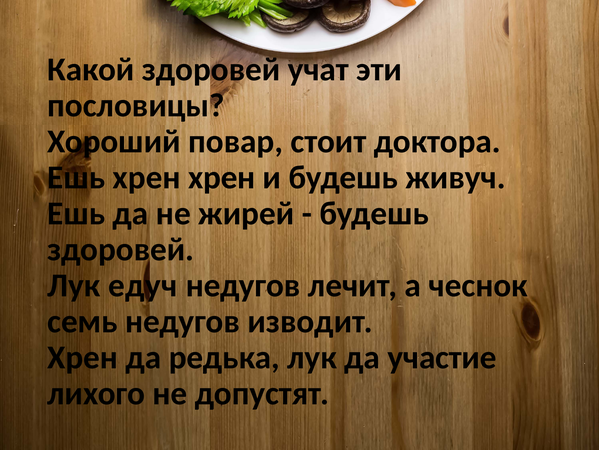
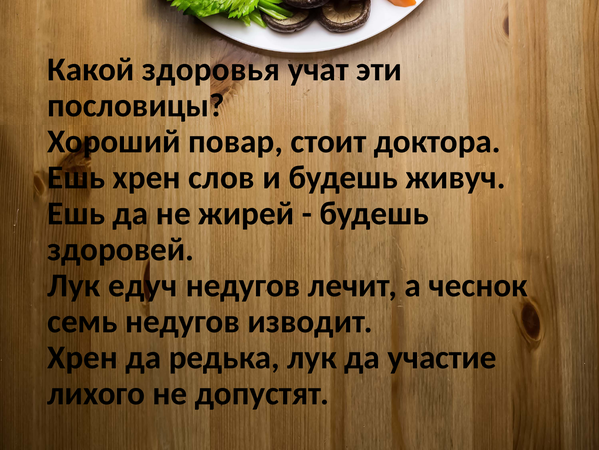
Какой здоровей: здоровей -> здоровья (211, 69)
хрен хрен: хрен -> слов (221, 177)
